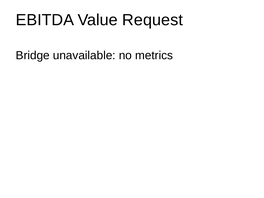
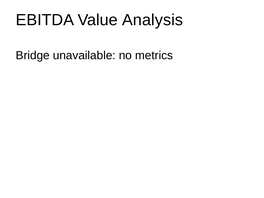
Request: Request -> Analysis (153, 20)
